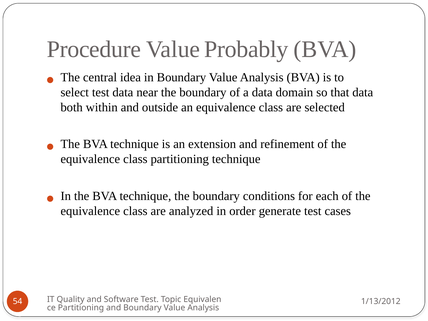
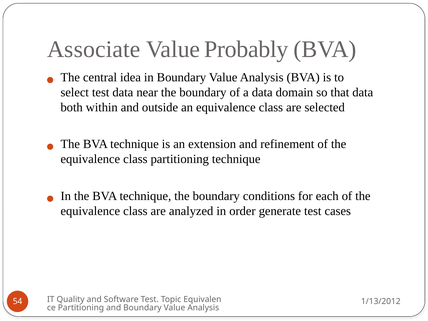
Procedure: Procedure -> Associate (94, 49)
